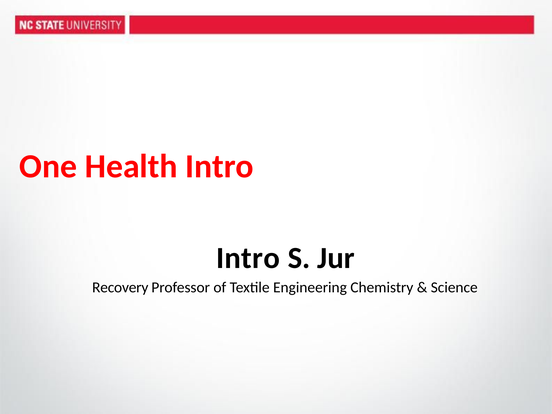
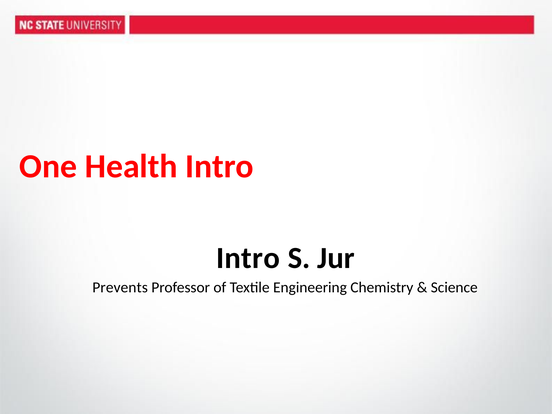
Recovery: Recovery -> Prevents (120, 287)
